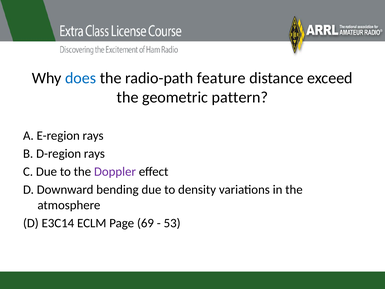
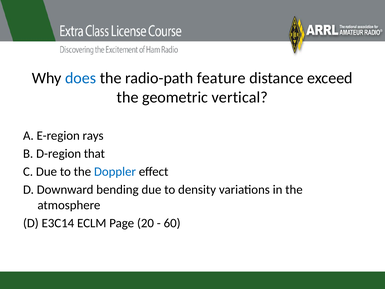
pattern: pattern -> vertical (240, 97)
D-region rays: rays -> that (94, 154)
Doppler colour: purple -> blue (115, 172)
69: 69 -> 20 (145, 223)
53: 53 -> 60 (172, 223)
